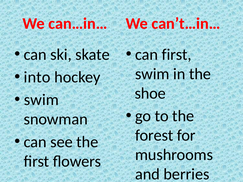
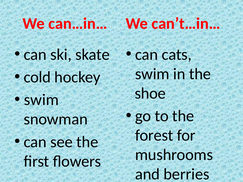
can first: first -> cats (177, 55)
into: into -> cold (37, 77)
